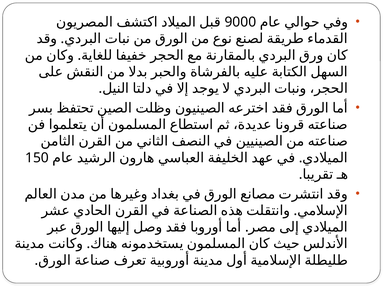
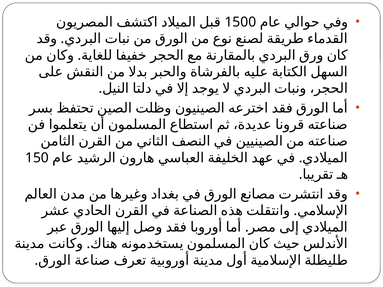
9000: 9000 -> 1500 (240, 22)
